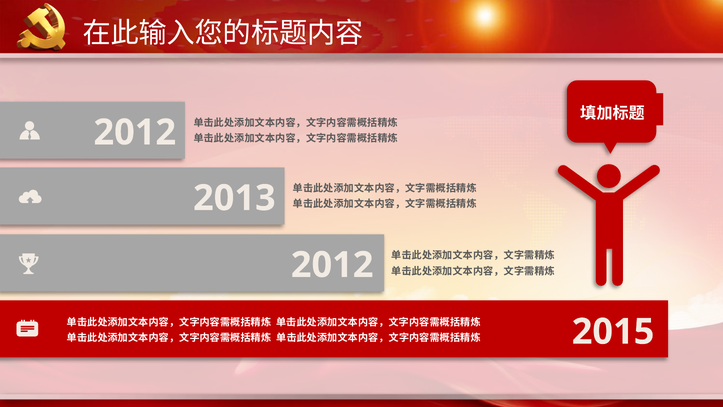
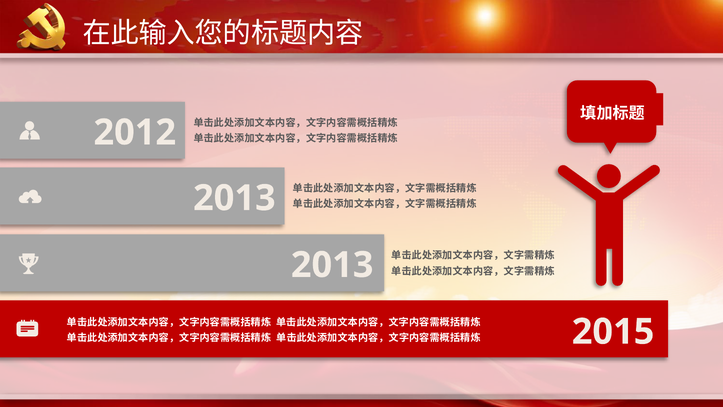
2012: 2012 -> 2013 (332, 265)
